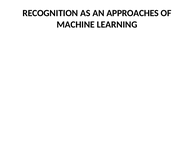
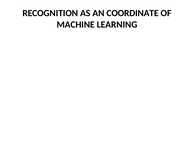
APPROACHES: APPROACHES -> COORDINATE (133, 13)
